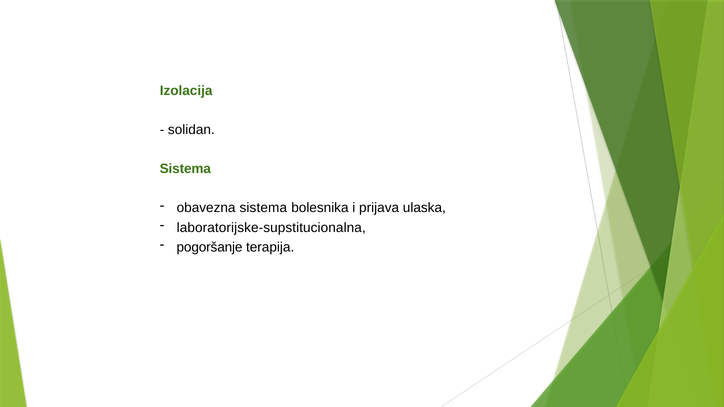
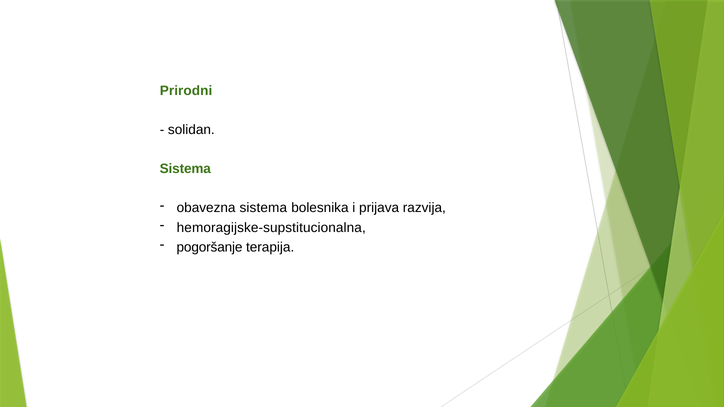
Izolacija: Izolacija -> Prirodni (186, 91)
ulaska: ulaska -> razvija (424, 208)
laboratorijske-supstitucionalna: laboratorijske-supstitucionalna -> hemoragijske-supstitucionalna (271, 228)
